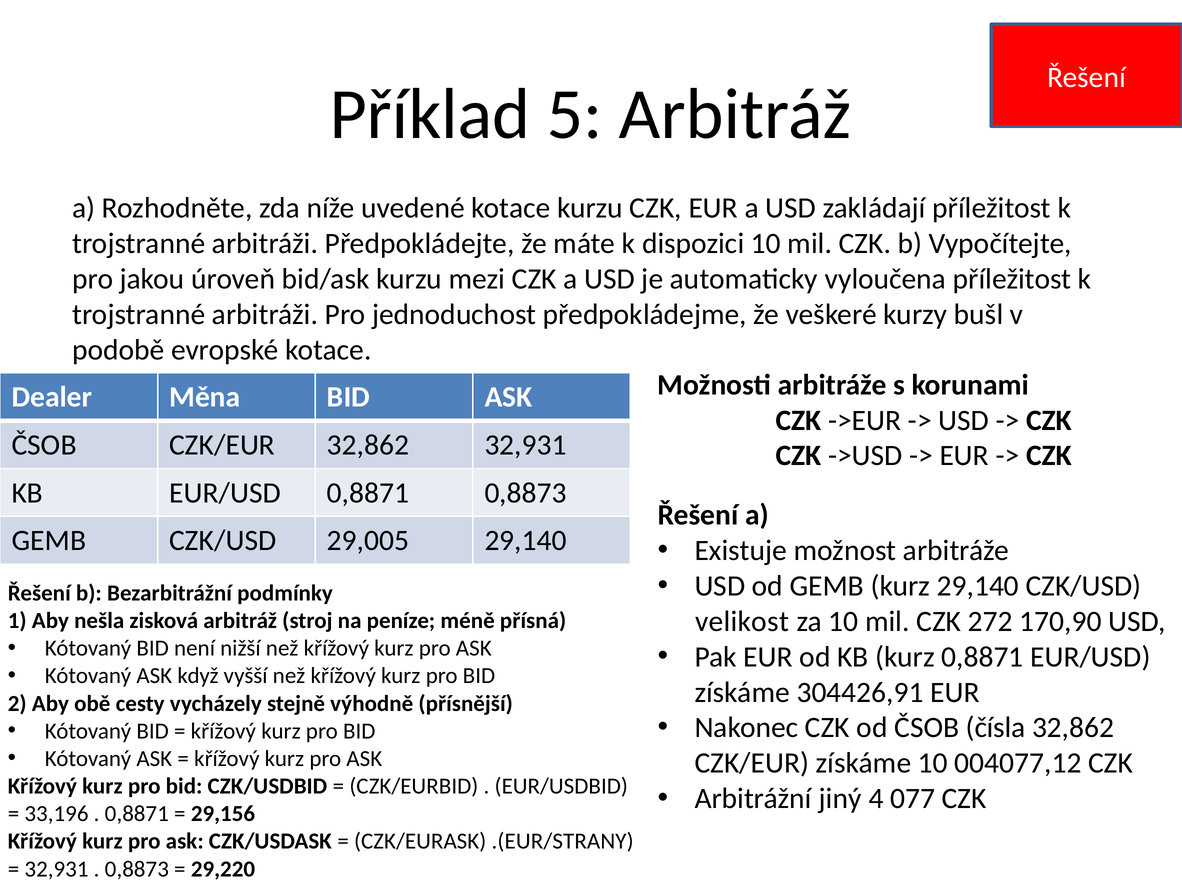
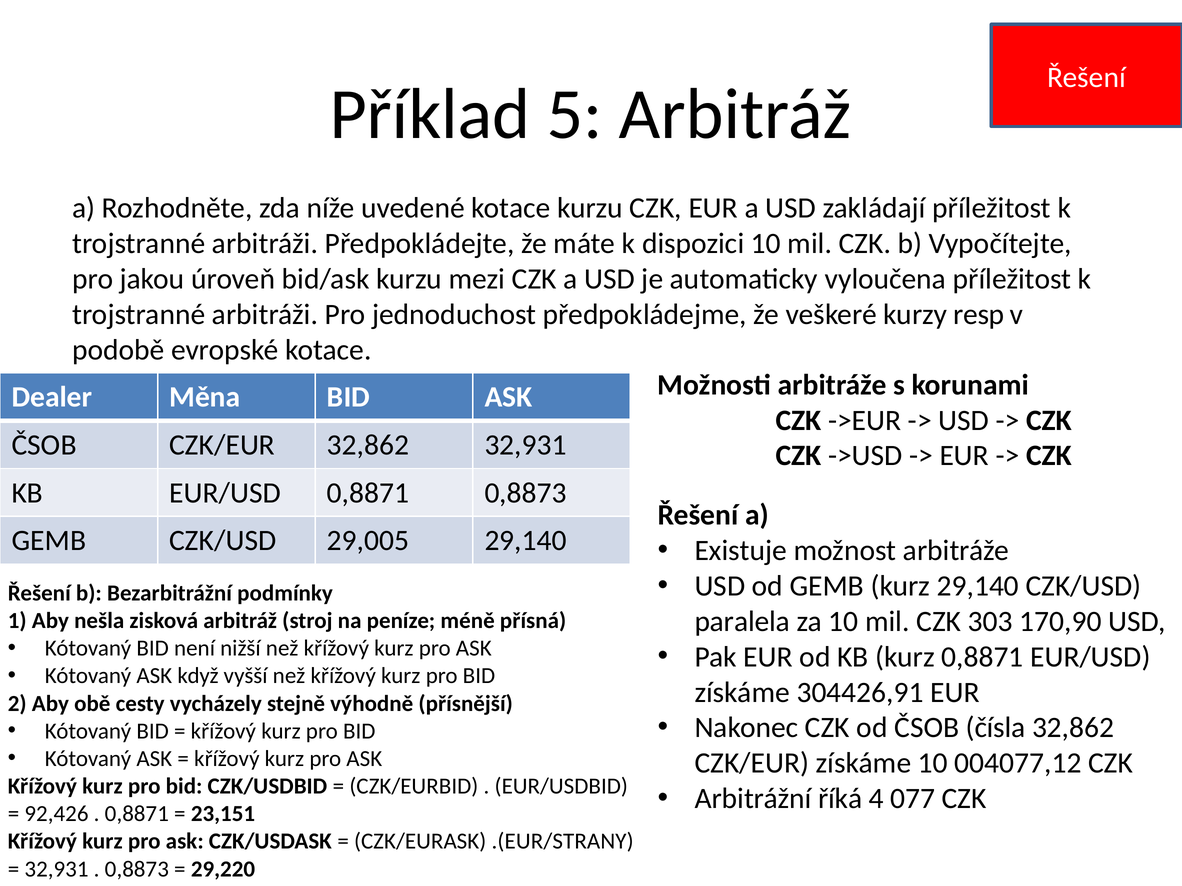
bušl: bušl -> resp (979, 315)
velikost: velikost -> paralela (742, 622)
272: 272 -> 303 (990, 622)
jiný: jiný -> říká (840, 799)
33,196: 33,196 -> 92,426 (56, 814)
29,156: 29,156 -> 23,151 (223, 814)
